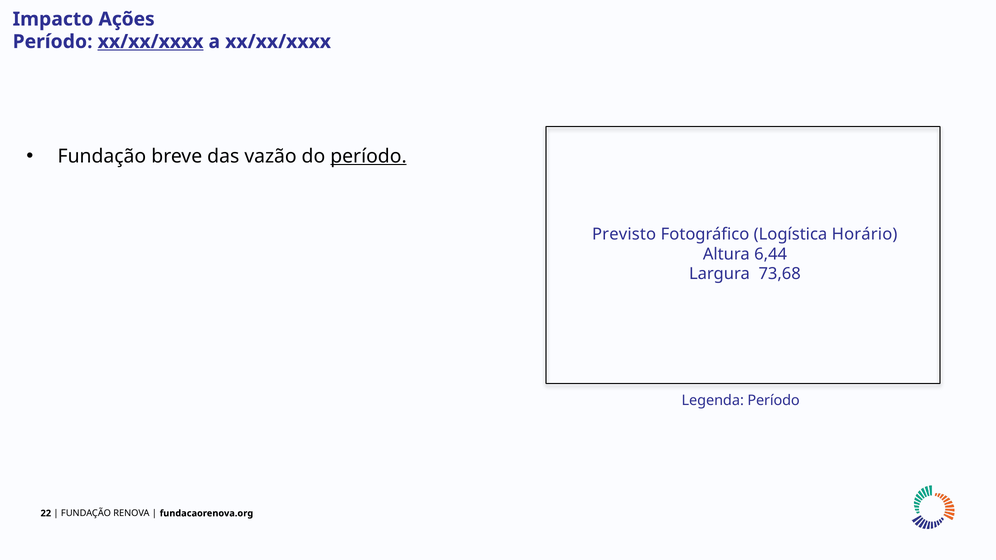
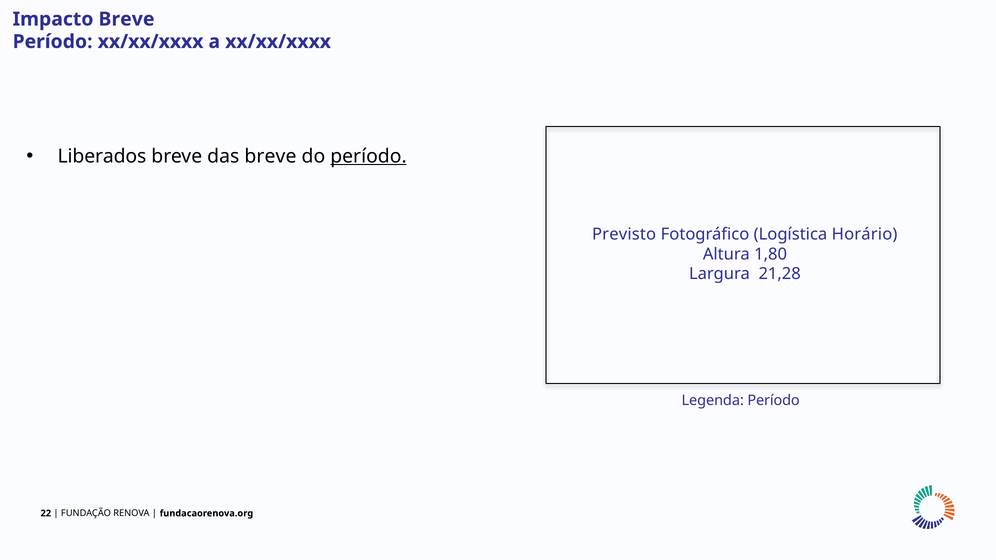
Impacto Ações: Ações -> Breve (126, 19)
xx/xx/xxxx underline: present -> none (151, 42)
Fundação: Fundação -> Liberados (102, 156)
das vazão: vazão -> breve (270, 156)
6,44: 6,44 -> 1,80 (771, 254)
73,68: 73,68 -> 21,28 (780, 274)
